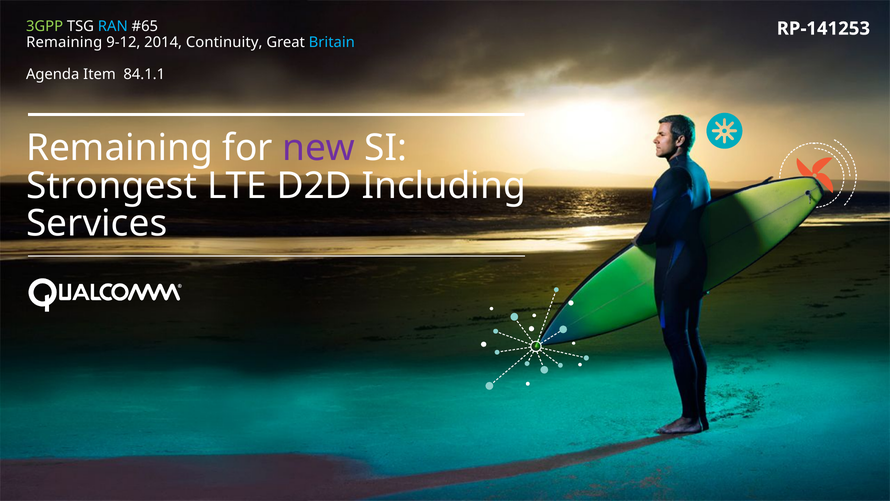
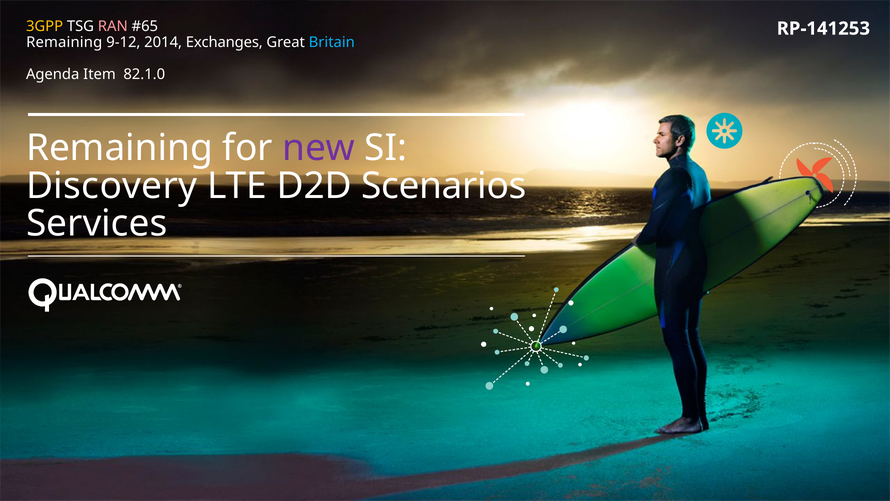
3GPP colour: light green -> yellow (45, 27)
RAN colour: light blue -> pink (113, 27)
Continuity: Continuity -> Exchanges (224, 43)
84.1.1: 84.1.1 -> 82.1.0 (144, 75)
Strongest: Strongest -> Discovery (112, 186)
Including: Including -> Scenarios (444, 186)
